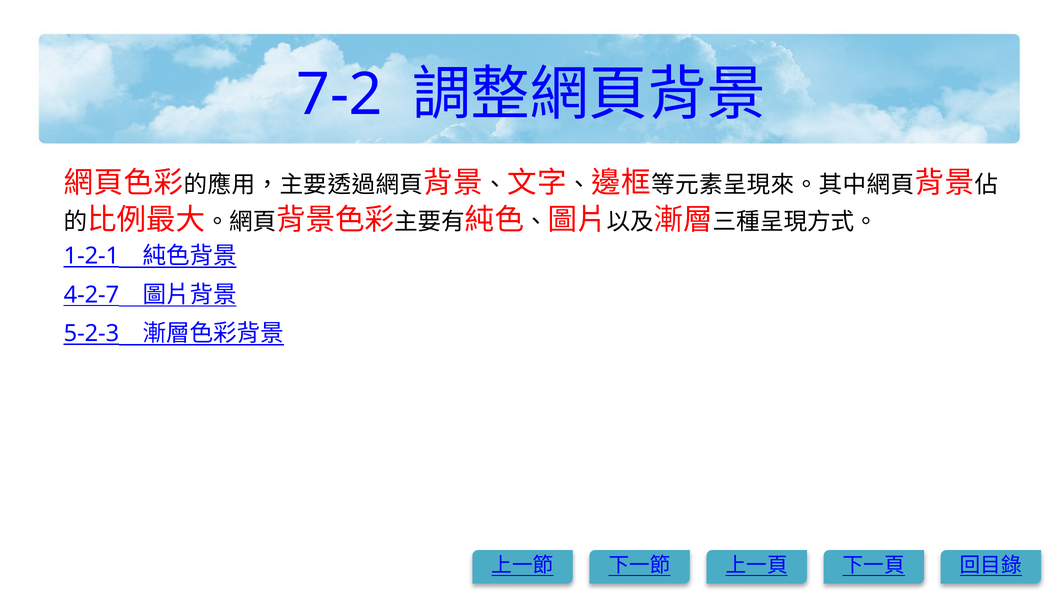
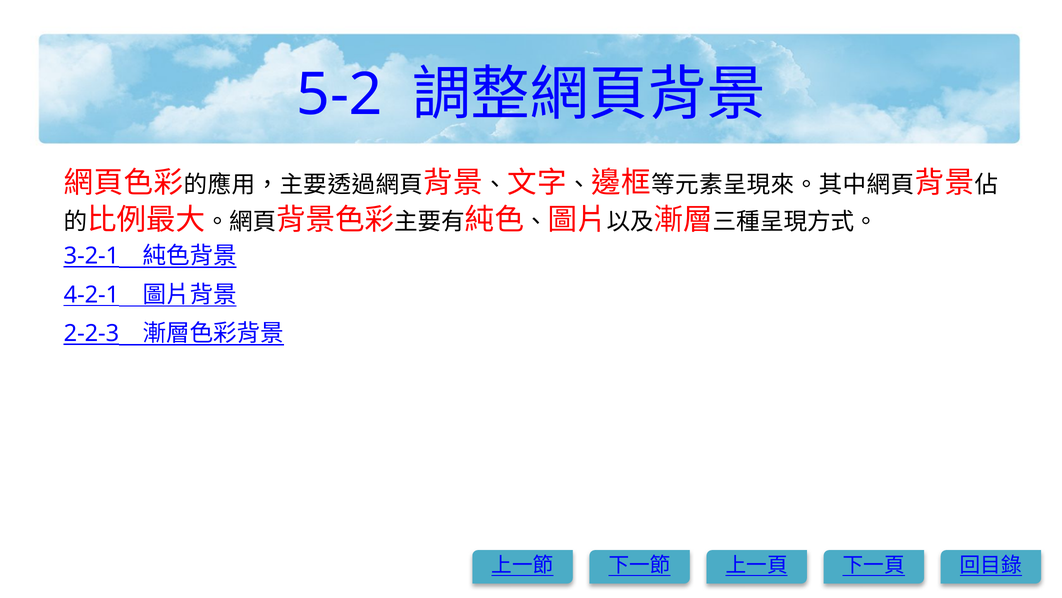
7-2: 7-2 -> 5-2 (339, 95)
1-2-1: 1-2-1 -> 3-2-1 (91, 256)
4-2-7: 4-2-7 -> 4-2-1 (91, 294)
5-2-3: 5-2-3 -> 2-2-3 (91, 333)
